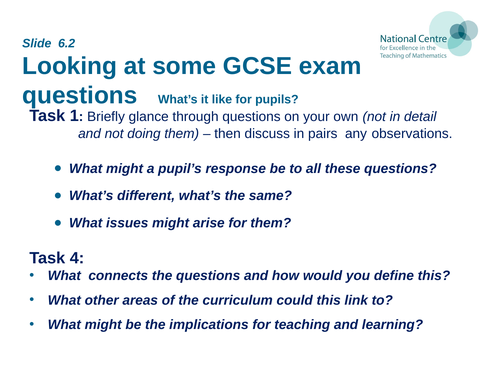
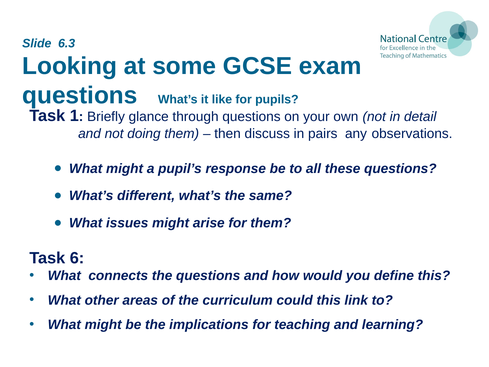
6.2: 6.2 -> 6.3 (67, 43)
4: 4 -> 6 (77, 258)
